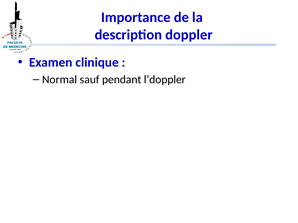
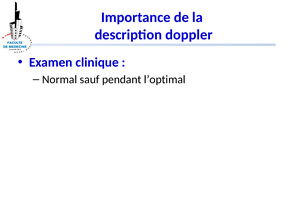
l’doppler: l’doppler -> l’optimal (165, 80)
